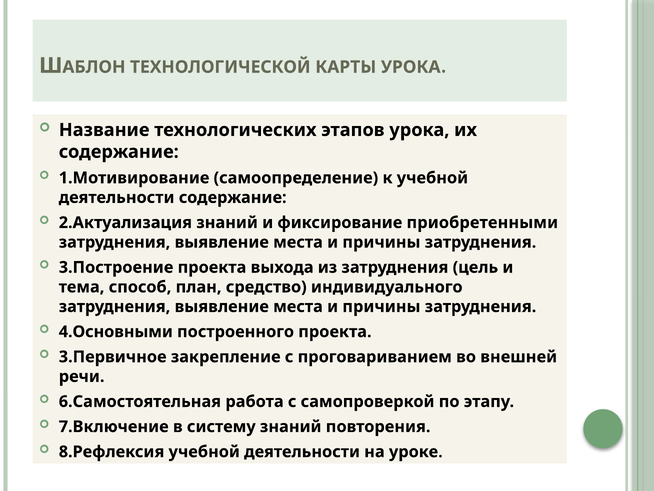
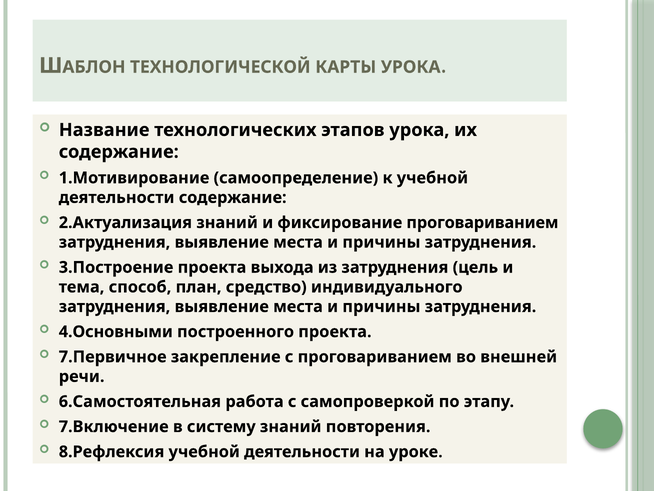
фиксирование приобретенными: приобретенными -> проговариванием (482, 222)
3.Первичное: 3.Первичное -> 7.Первичное (113, 356)
